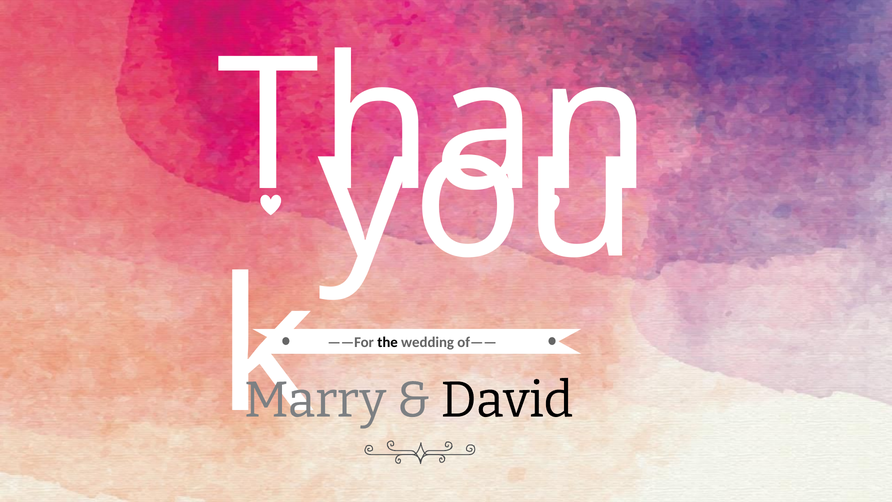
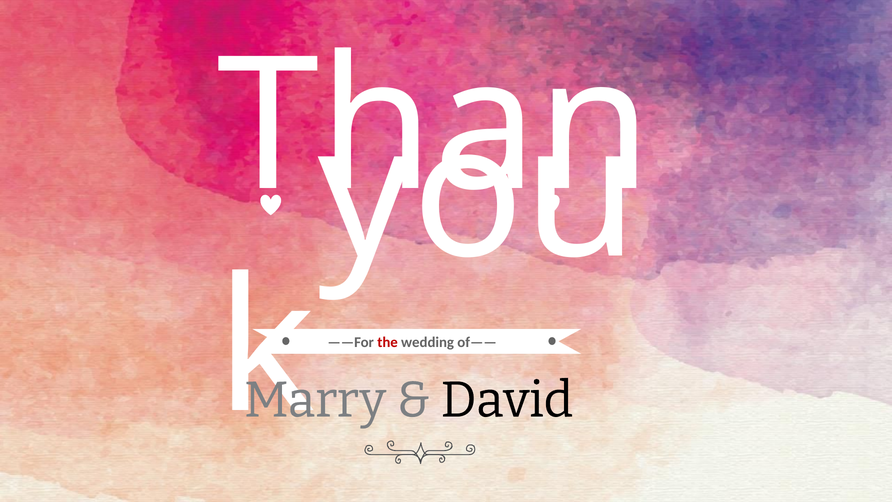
the colour: black -> red (388, 342)
